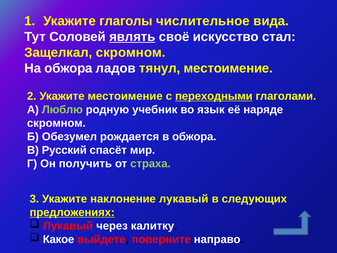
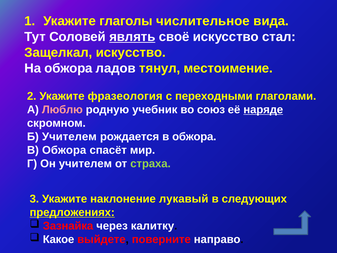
Защелкал скромном: скромном -> искусство (131, 52)
Укажите местоимение: местоимение -> фразеология (125, 96)
переходными underline: present -> none (214, 96)
Люблю colour: light green -> pink (62, 110)
язык: язык -> союз (211, 110)
наряде underline: none -> present (263, 110)
Б Обезумел: Обезумел -> Учителем (69, 136)
Русский: Русский -> Обжора (64, 150)
Он получить: получить -> учителем (85, 163)
Лукавый: Лукавый -> Зазнайка (68, 226)
